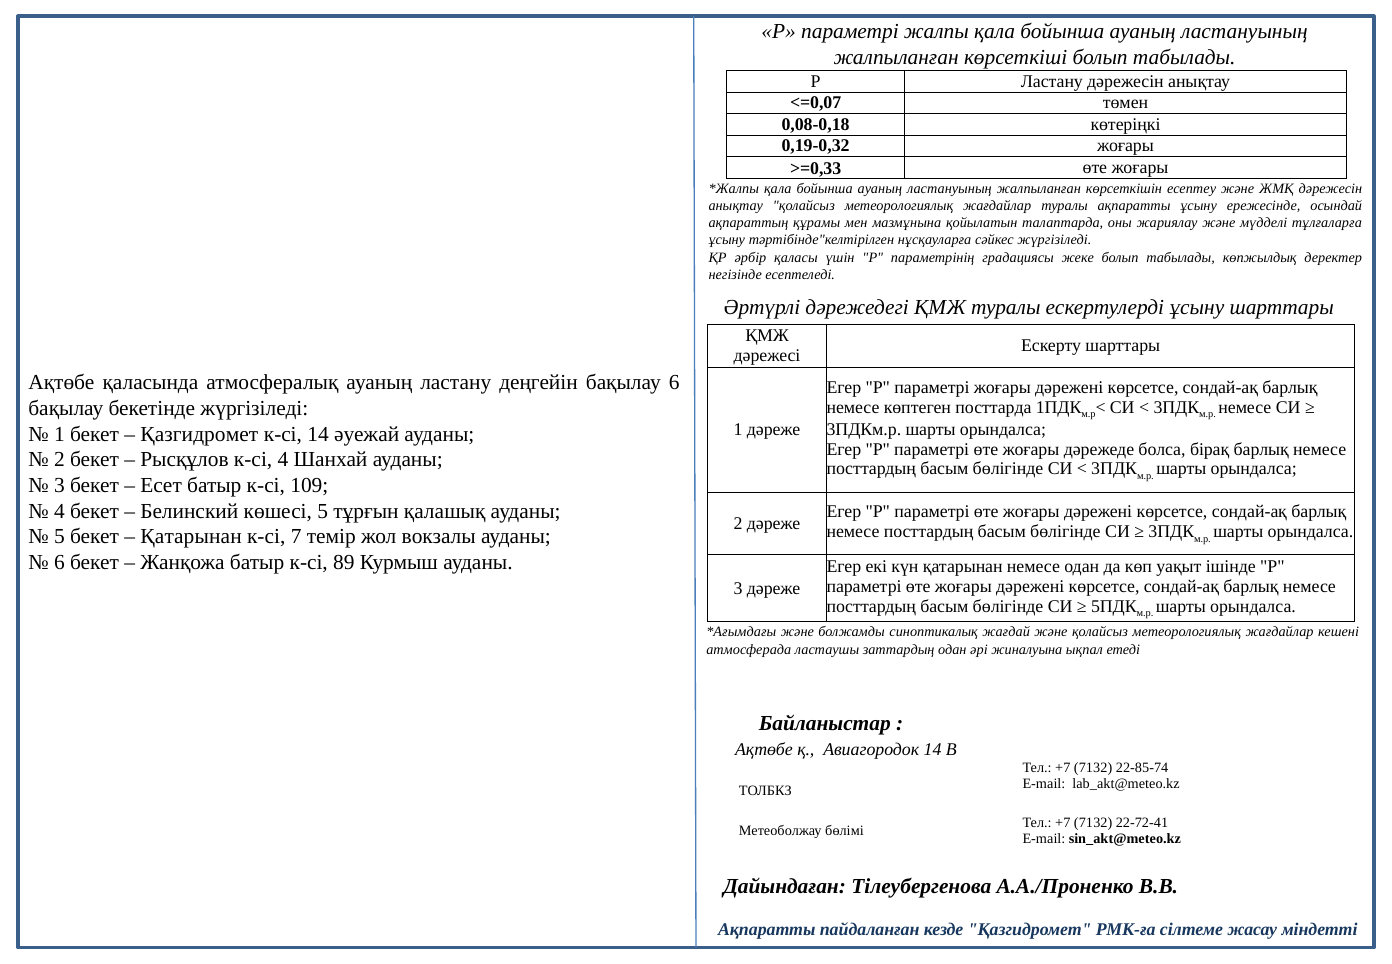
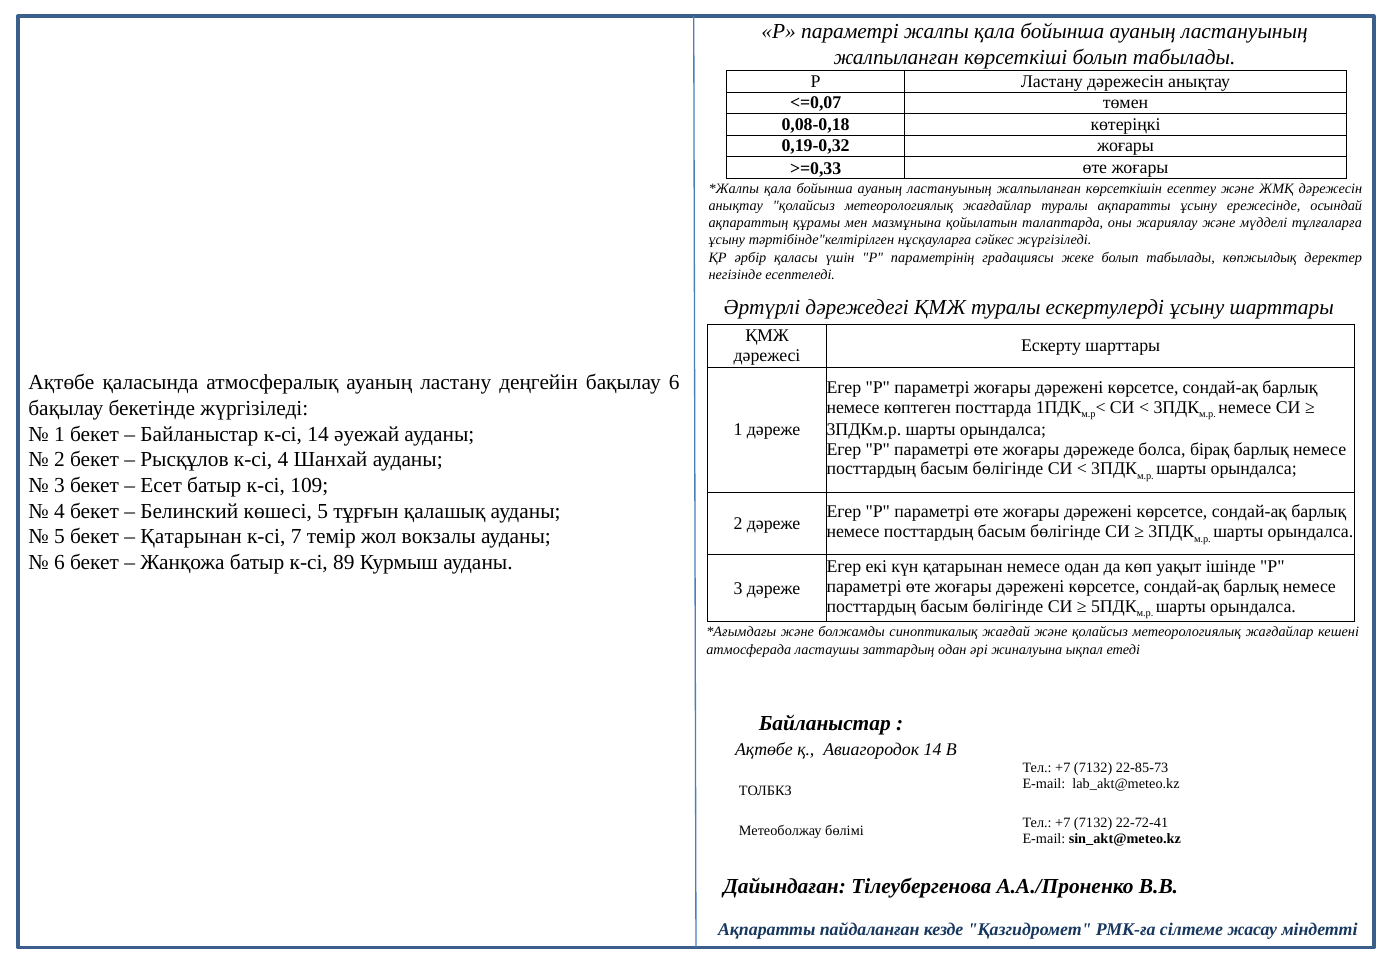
Қазгидромет: Қазгидромет -> Байланыстар (199, 434)
22-85-74: 22-85-74 -> 22-85-73 (1142, 767)
